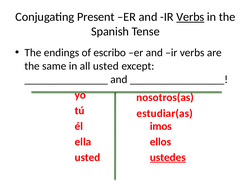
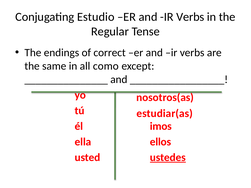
Present: Present -> Estudio (96, 17)
Verbs underline: present -> none (190, 17)
Spanish: Spanish -> Regular (110, 32)
escribo: escribo -> correct (110, 53)
all usted: usted -> como (106, 66)
